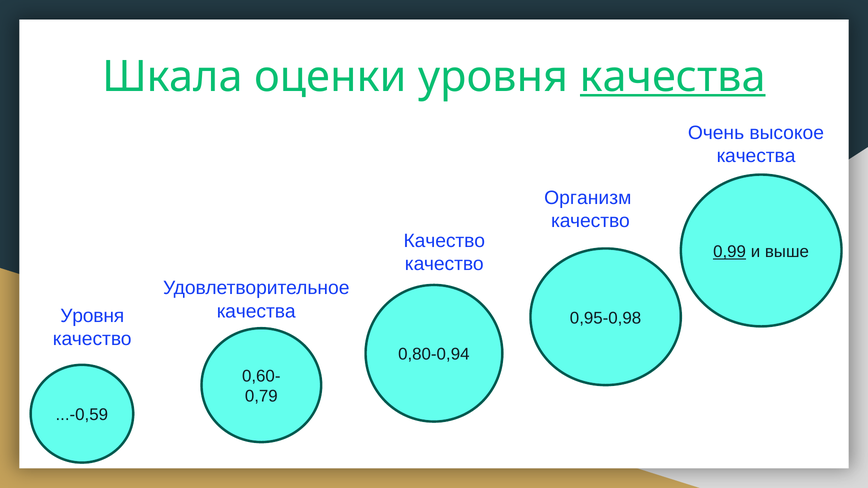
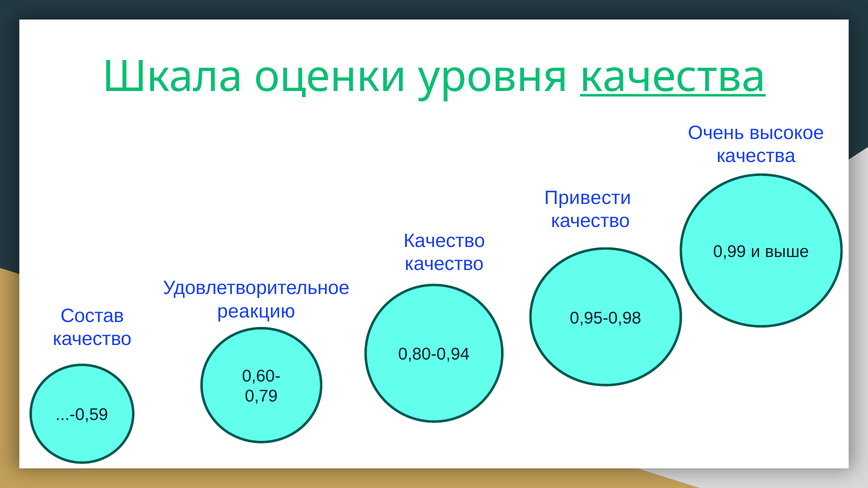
Организм: Организм -> Привести (588, 198)
0,99 underline: present -> none (730, 252)
качества: качества -> реакцию (256, 311)
Уровня: Уровня -> Состав (92, 316)
